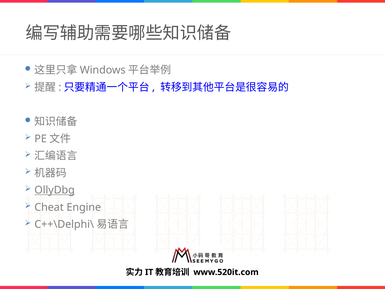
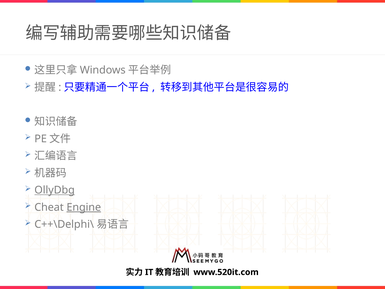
Engine underline: none -> present (84, 207)
